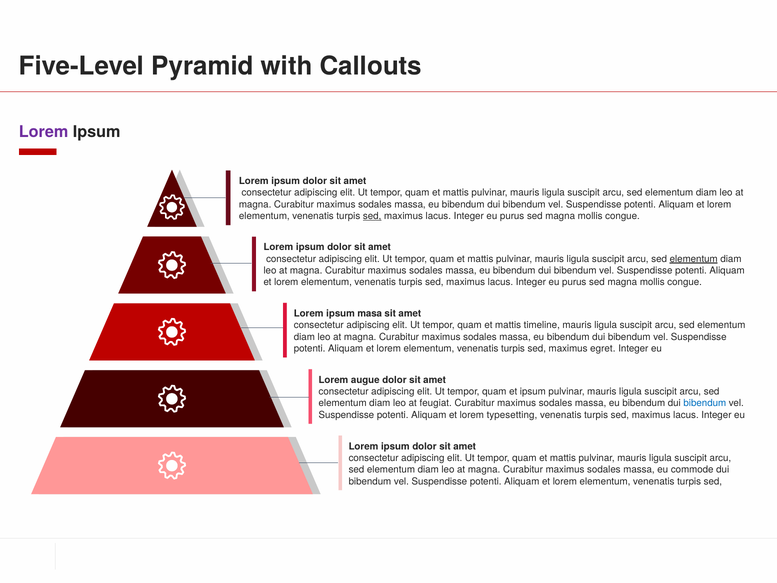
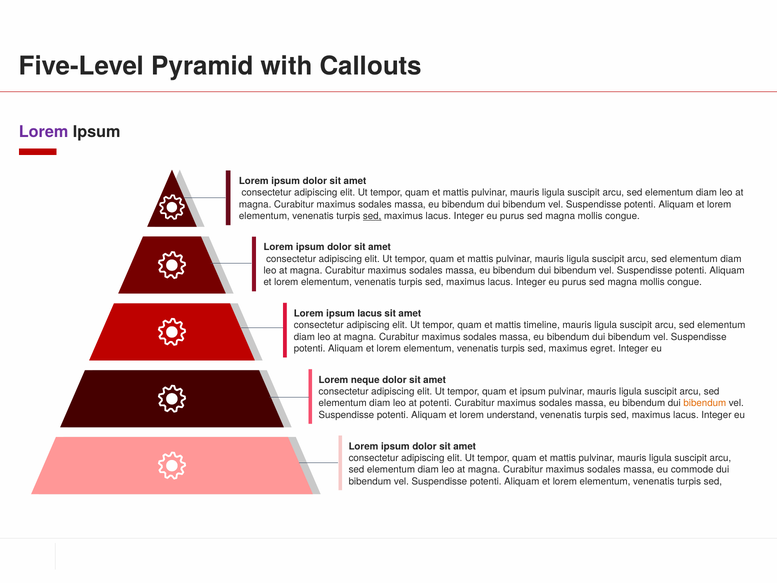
elementum underline: present -> none (694, 259)
ipsum masa: masa -> lacus (370, 313)
augue: augue -> neque (365, 380)
at feugiat: feugiat -> potenti (436, 403)
bibendum colour: blue -> orange (705, 403)
typesetting: typesetting -> understand (512, 415)
